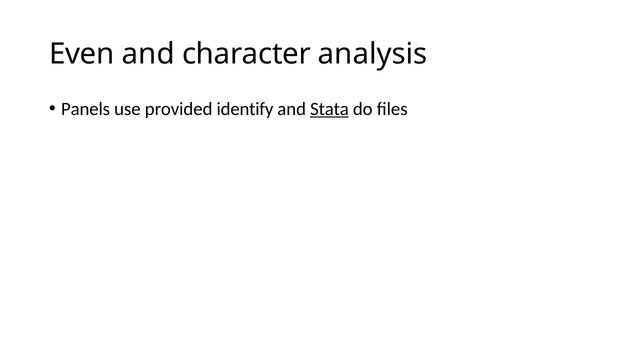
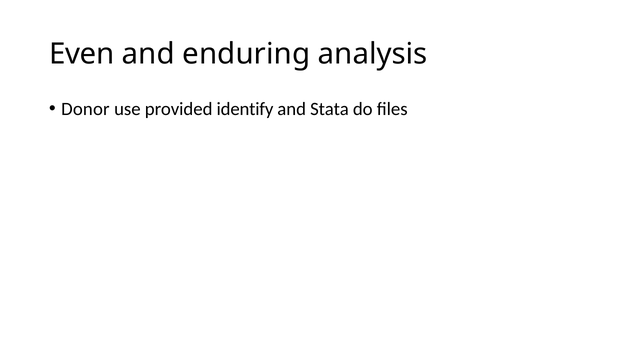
character: character -> enduring (246, 54)
Panels: Panels -> Donor (85, 109)
Stata underline: present -> none (330, 109)
